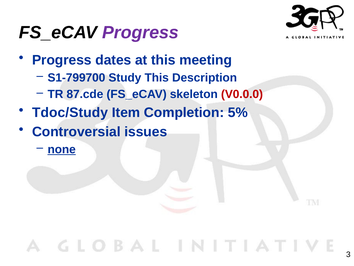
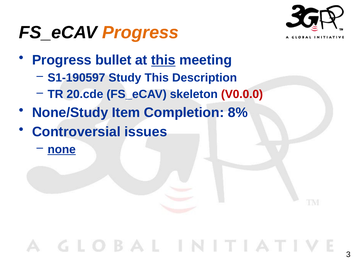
Progress colour: purple -> orange (140, 32)
dates: dates -> bullet (113, 60)
this underline: none -> present (163, 60)
S1-799700: S1-799700 -> S1-190597 (76, 78)
87.cde: 87.cde -> 20.cde (85, 94)
Tdoc/Study: Tdoc/Study -> None/Study (70, 112)
5%: 5% -> 8% (238, 112)
